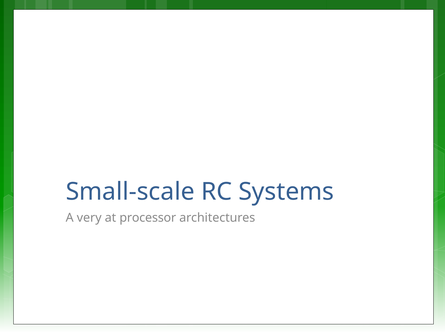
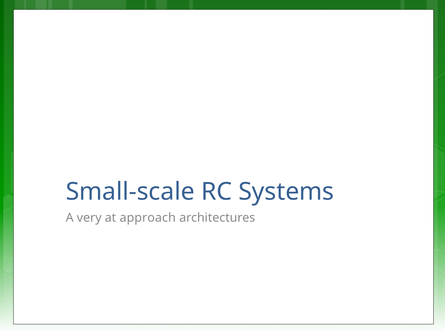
processor: processor -> approach (148, 218)
